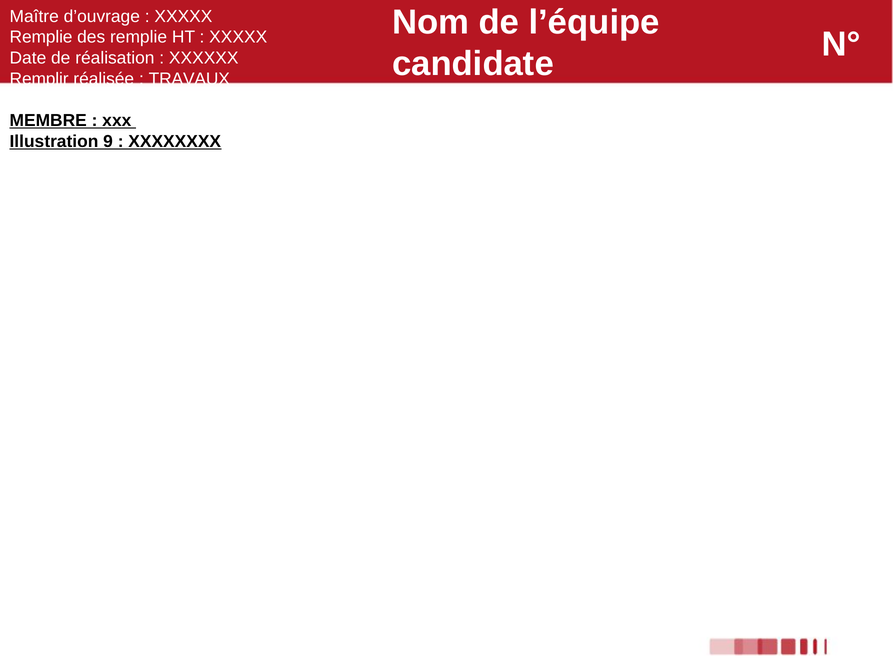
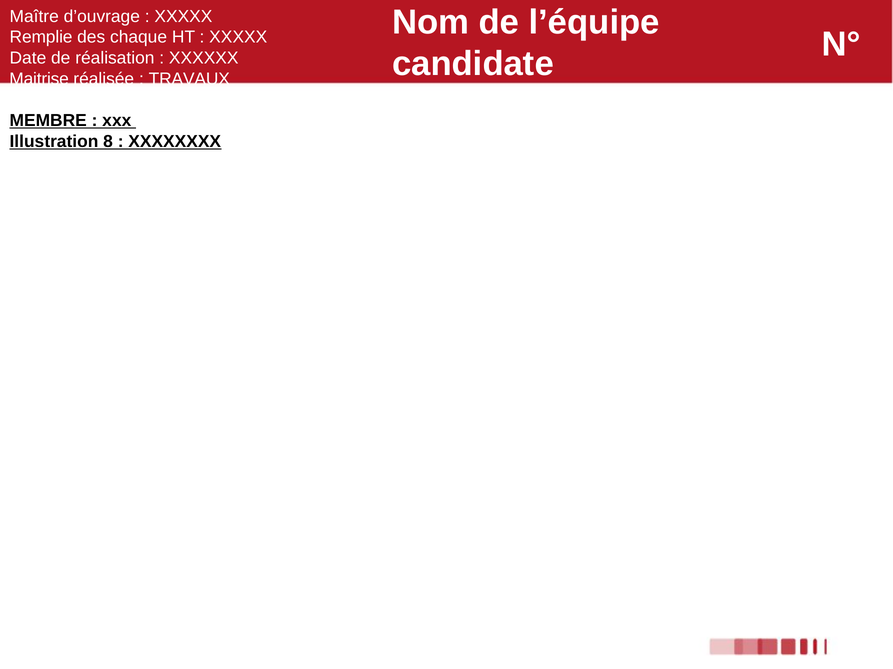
des remplie: remplie -> chaque (139, 37)
Remplir: Remplir -> Maitrise (39, 79)
9: 9 -> 8 (108, 142)
